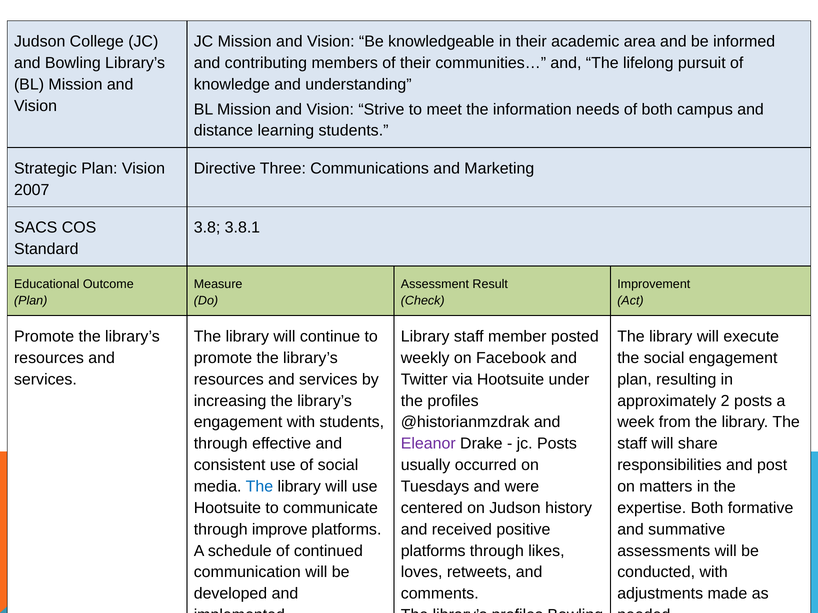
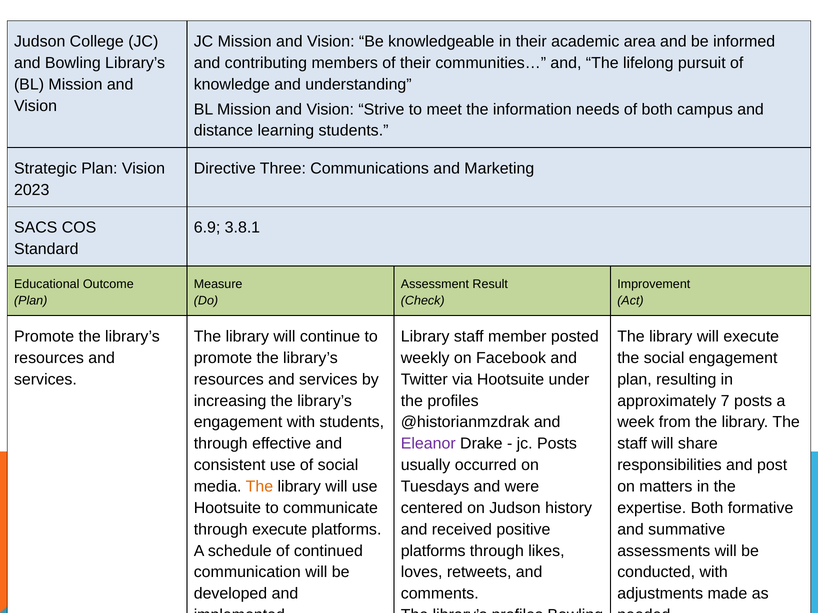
2007: 2007 -> 2023 (32, 190)
3.8: 3.8 -> 6.9 (207, 228)
2: 2 -> 7 (725, 401)
The colour: blue -> orange (259, 487)
through improve: improve -> execute (280, 530)
